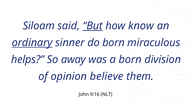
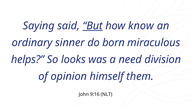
Siloam: Siloam -> Saying (39, 26)
ordinary underline: present -> none (32, 42)
away: away -> looks (73, 59)
a born: born -> need (130, 59)
believe: believe -> himself (107, 76)
